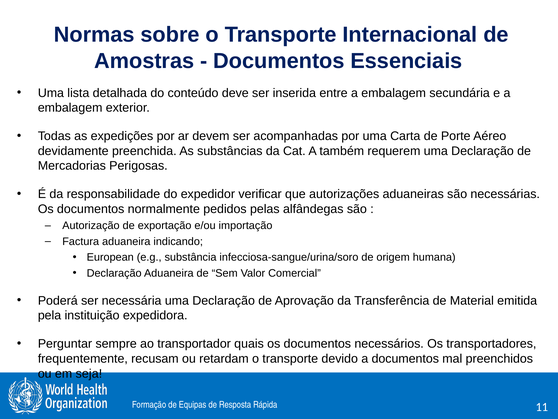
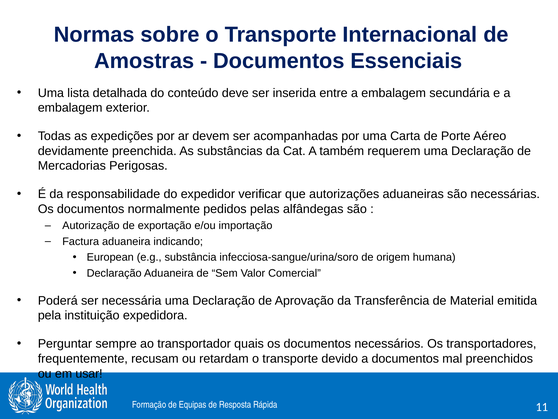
seja: seja -> usar (89, 373)
